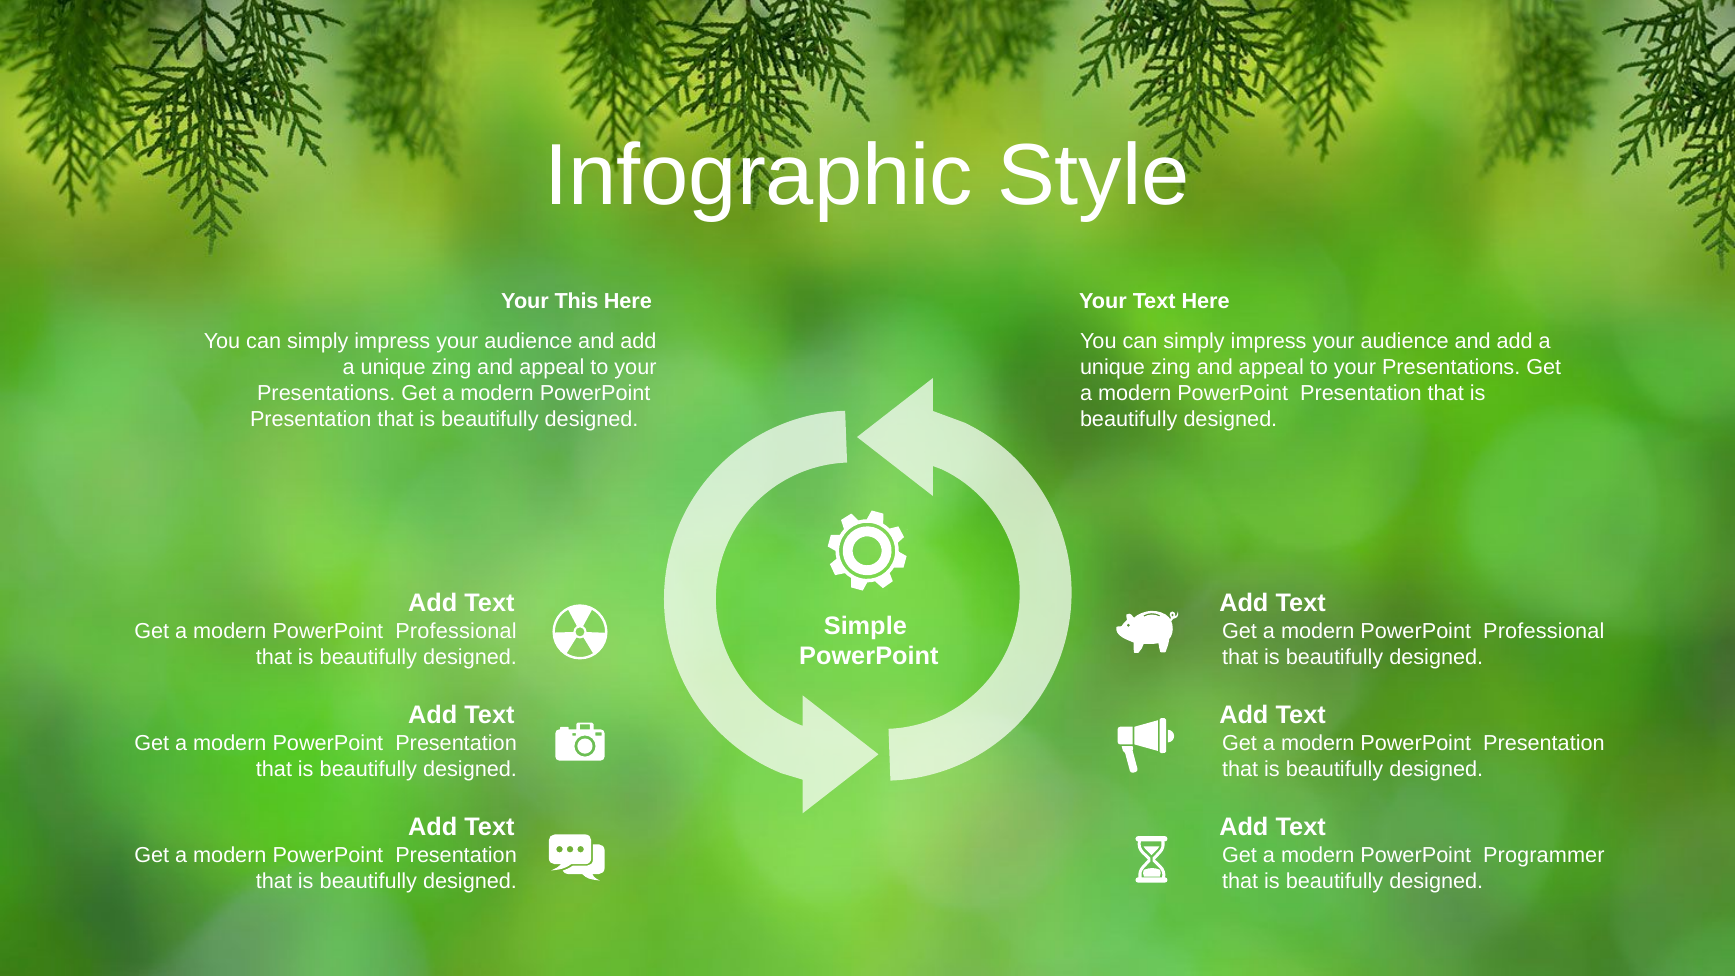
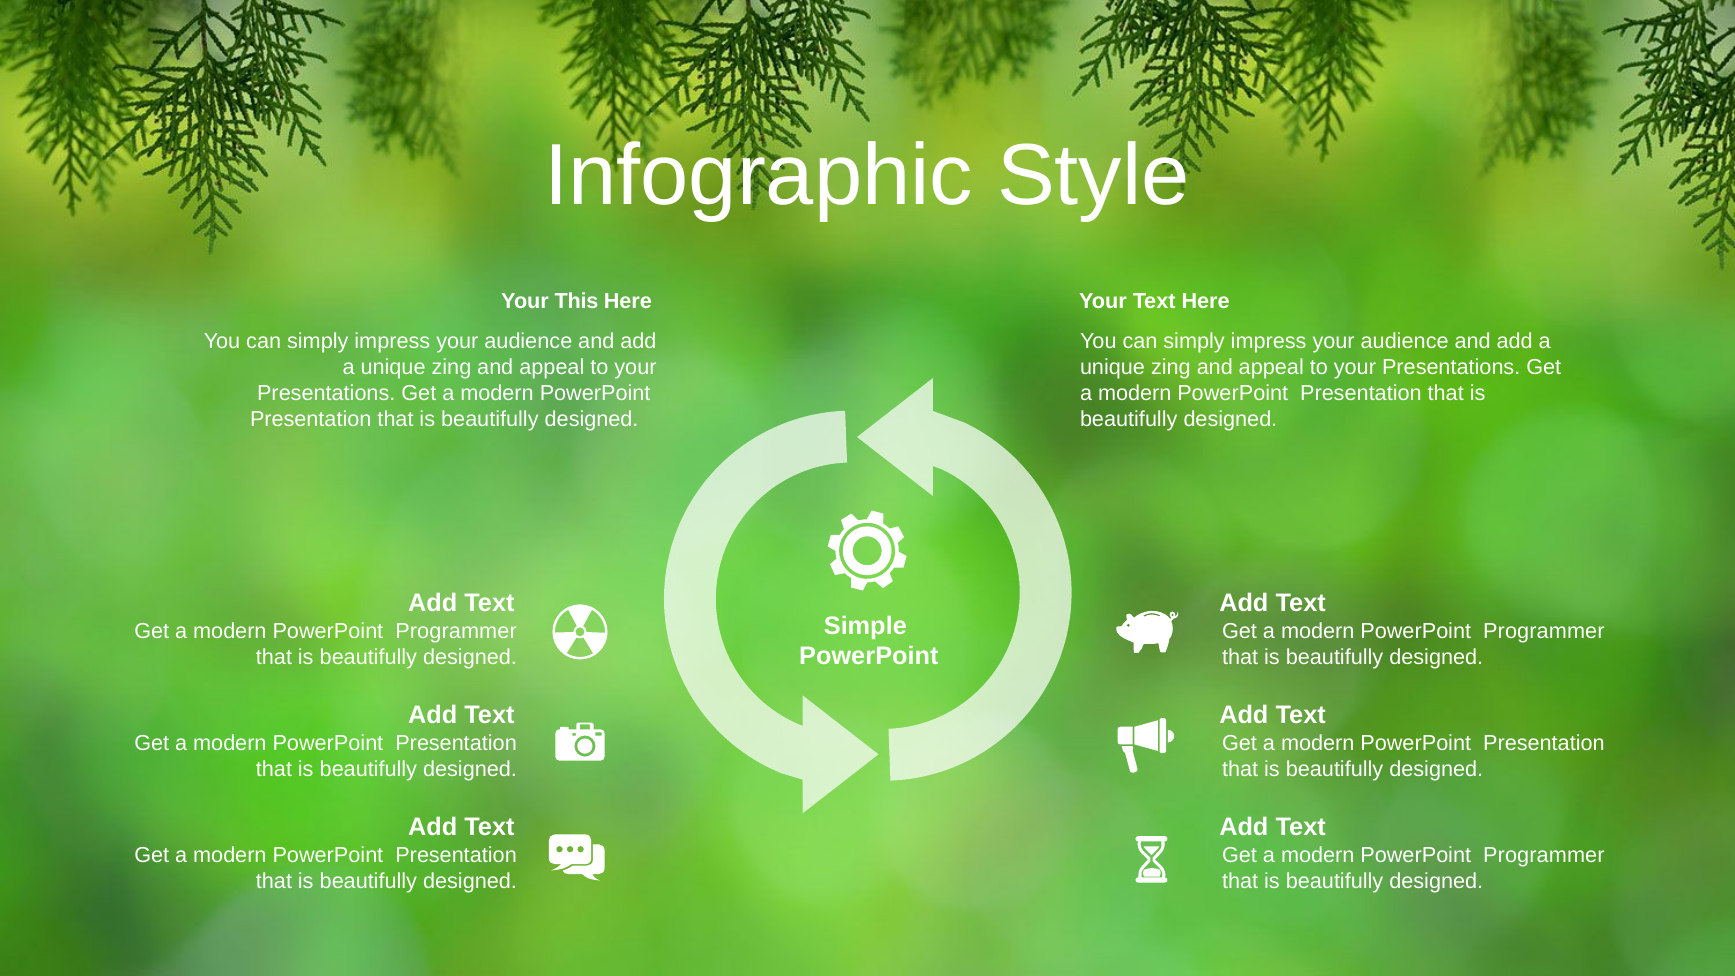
Professional: Professional -> Programmer (456, 632)
Professional: Professional -> Programmer (1544, 632)
